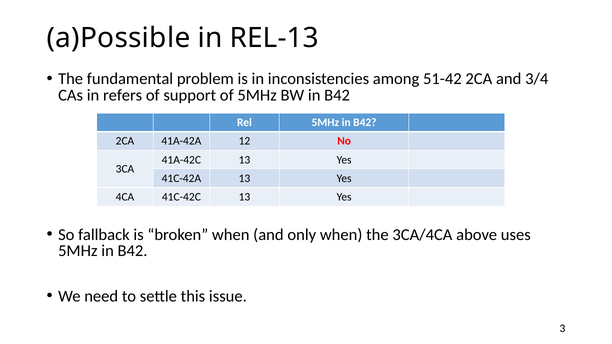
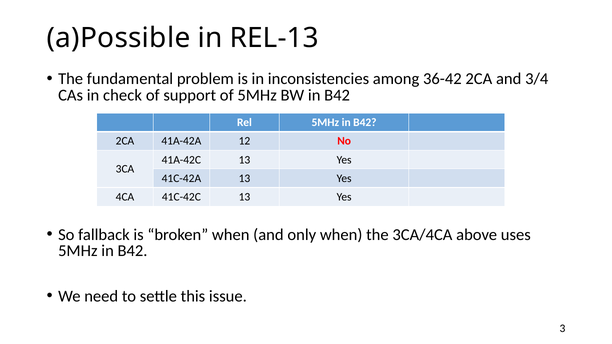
51-42: 51-42 -> 36-42 (442, 79)
refers: refers -> check (123, 95)
